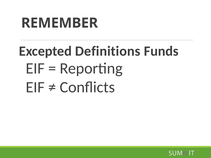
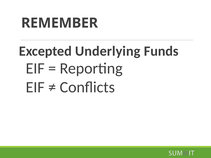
Definitions: Definitions -> Underlying (108, 51)
